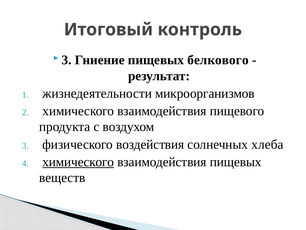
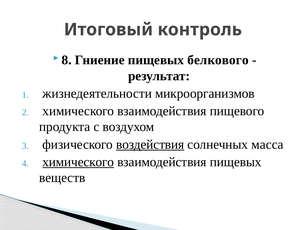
3: 3 -> 8 (67, 60)
воздействия underline: none -> present (150, 144)
хлеба: хлеба -> масса (267, 144)
